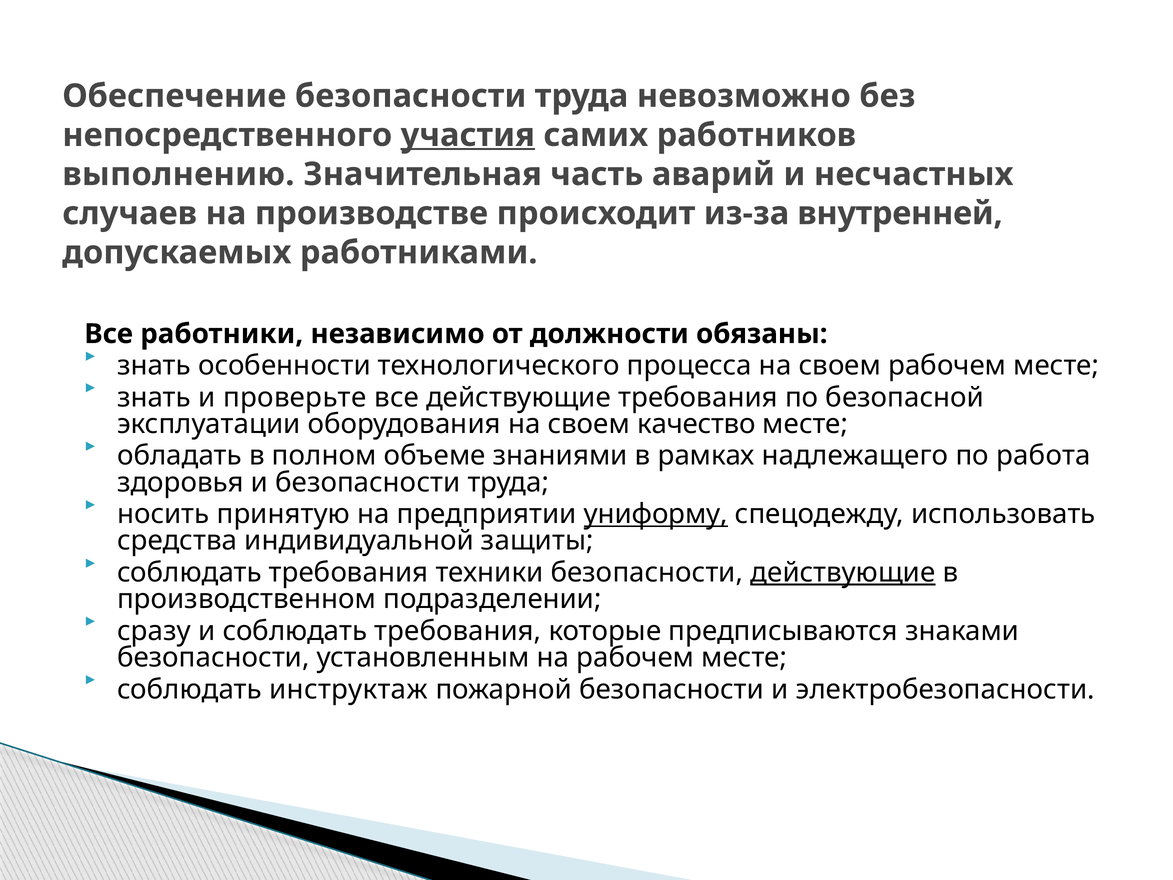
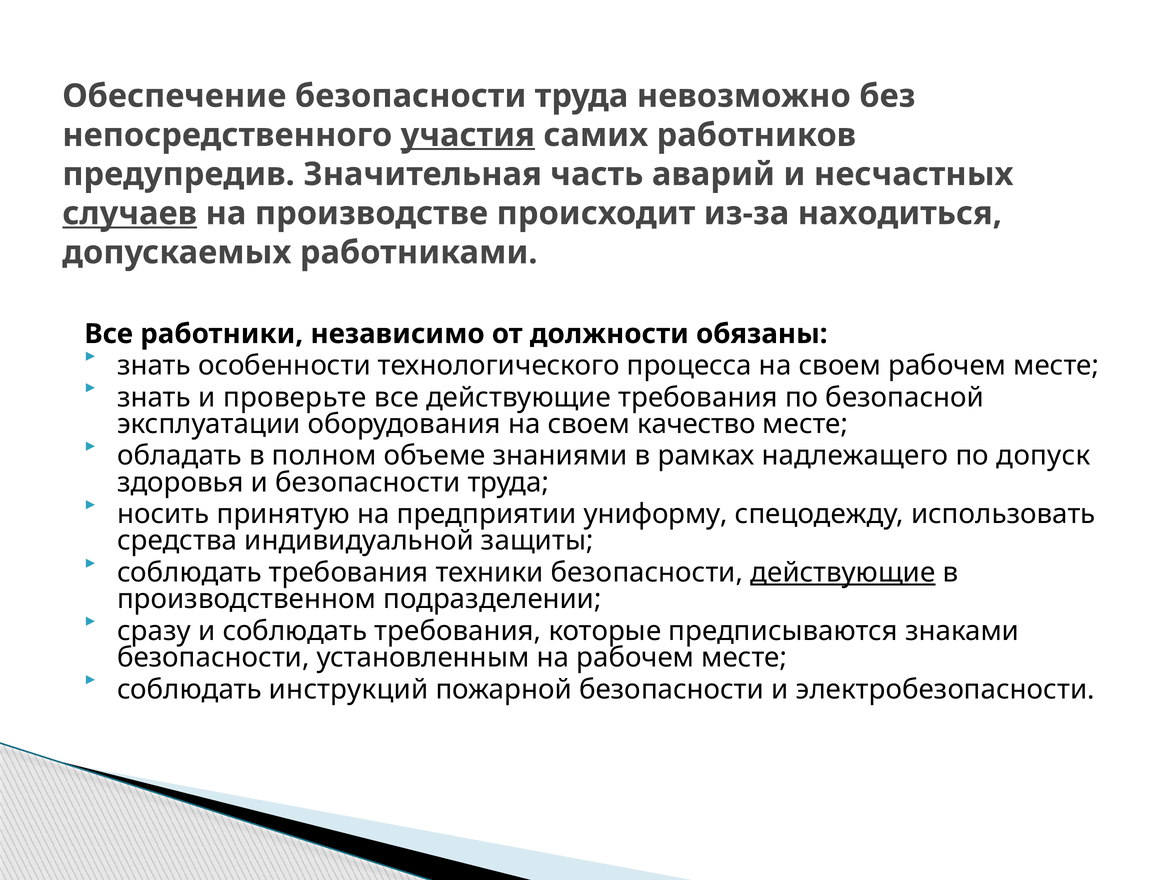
выполнению: выполнению -> предупредив (179, 174)
случаев underline: none -> present (130, 213)
внутренней: внутренней -> находиться (900, 213)
работа: работа -> допуск (1043, 456)
униформу underline: present -> none (656, 514)
инструктаж: инструктаж -> инструкций (349, 689)
